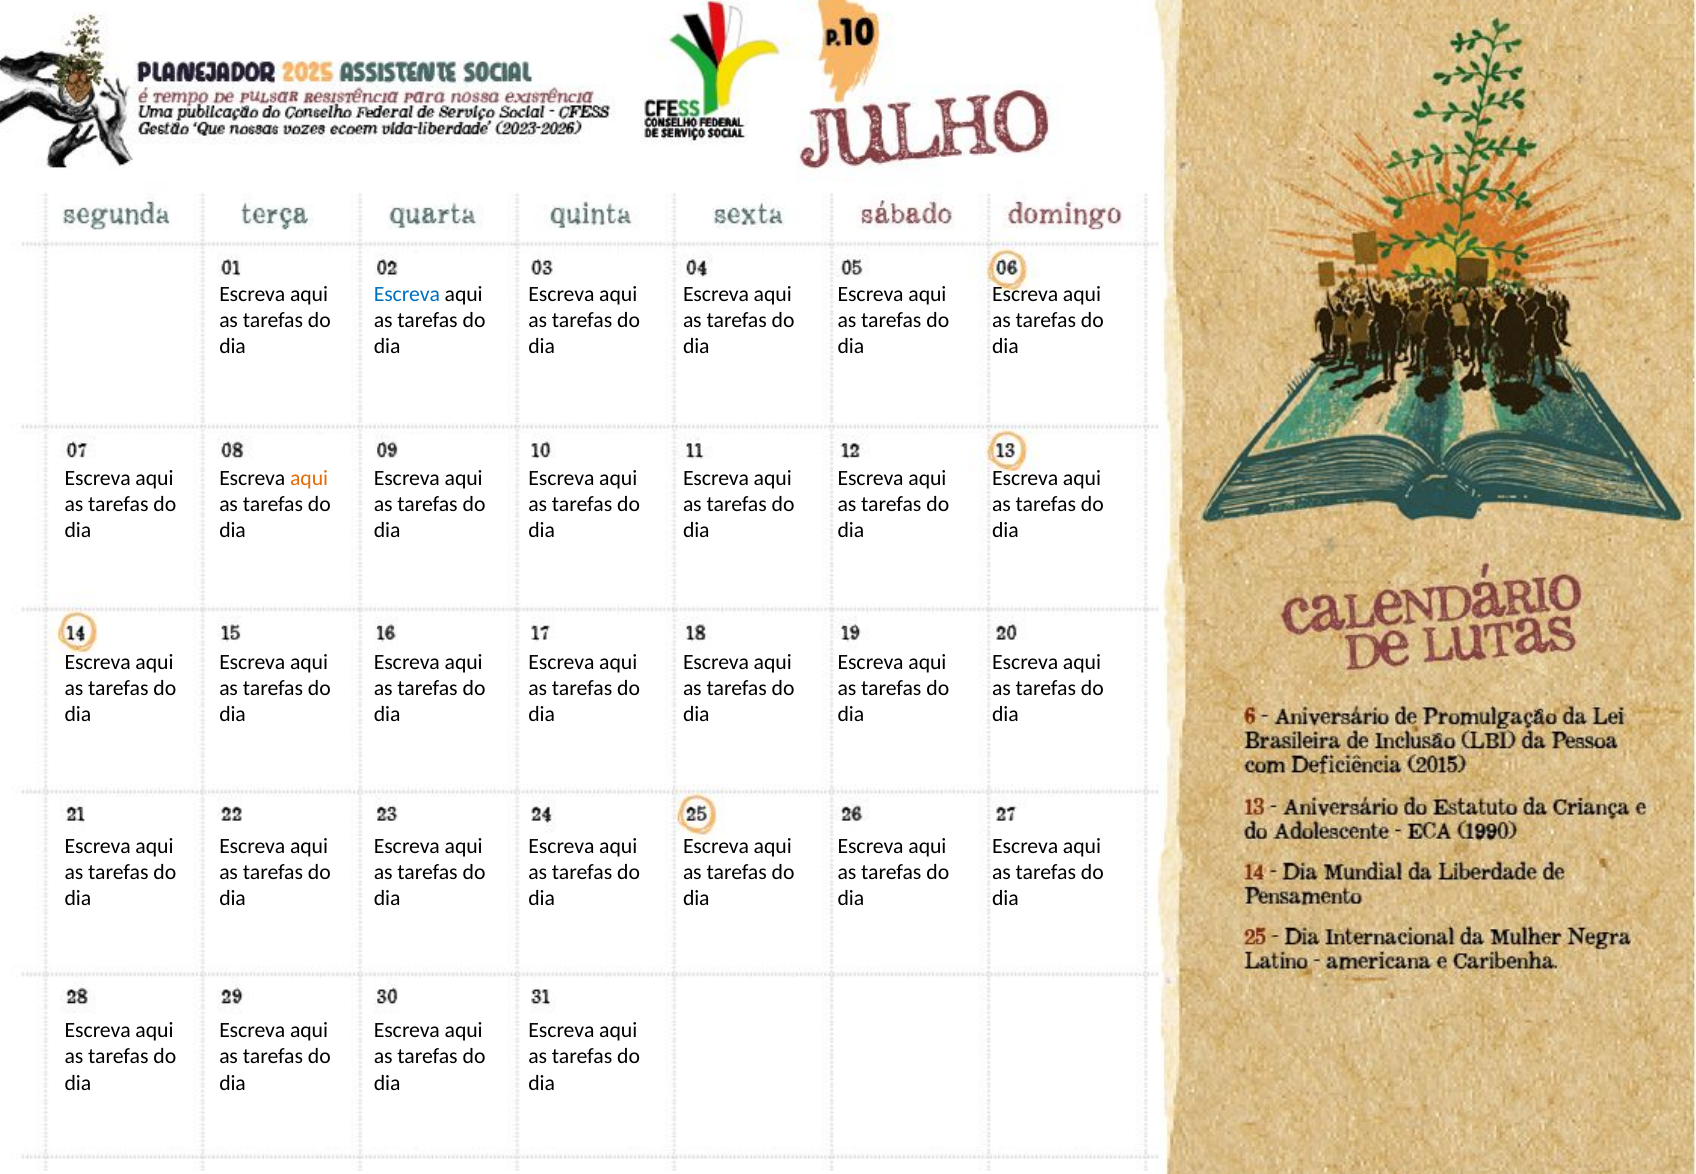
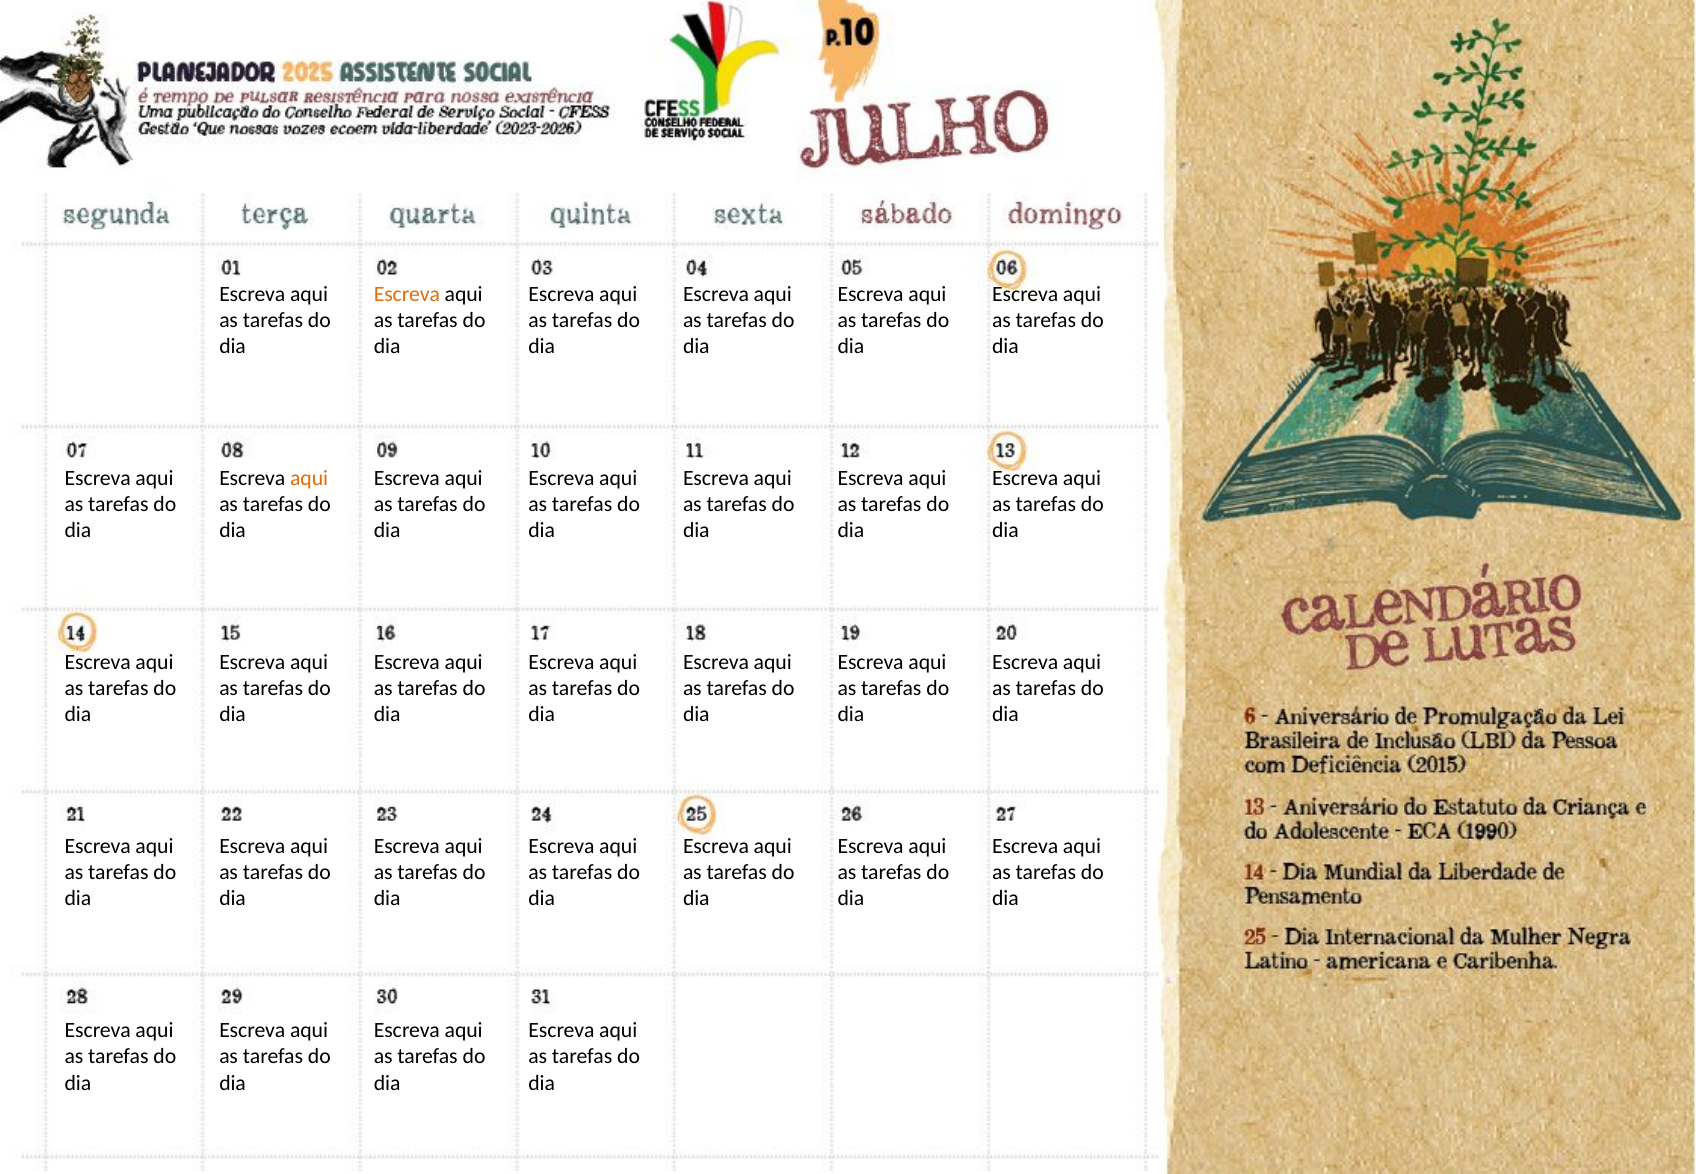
Escreva colour: blue -> orange (407, 294)
